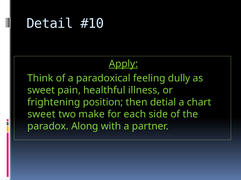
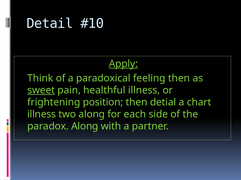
feeling dully: dully -> then (179, 79)
sweet underline: none -> present (41, 91)
sweet: sweet -> illness (42, 115)
two make: make -> along (92, 115)
